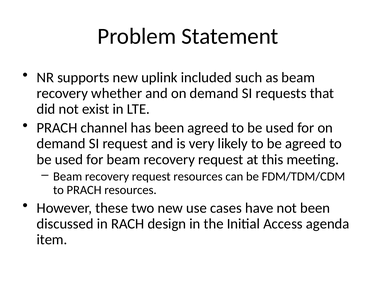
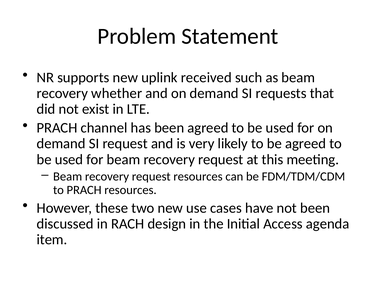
included: included -> received (206, 77)
